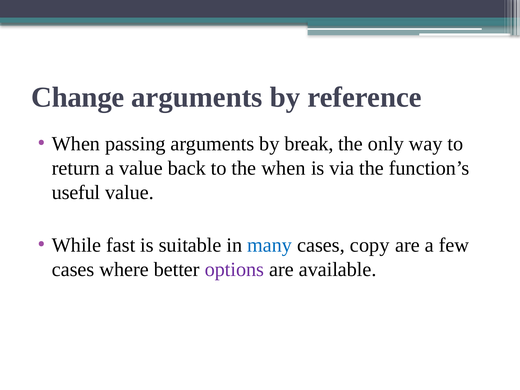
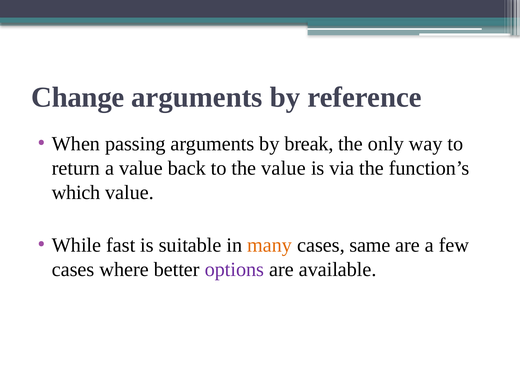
the when: when -> value (284, 168)
useful: useful -> which (76, 192)
many colour: blue -> orange (270, 245)
copy: copy -> same (370, 245)
